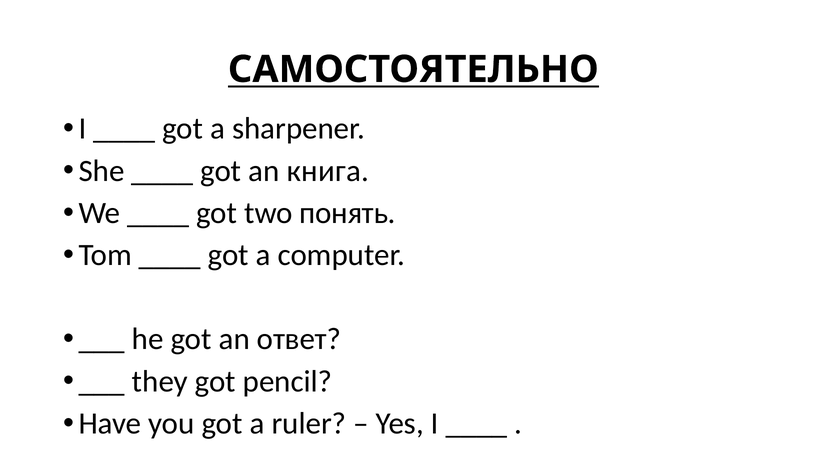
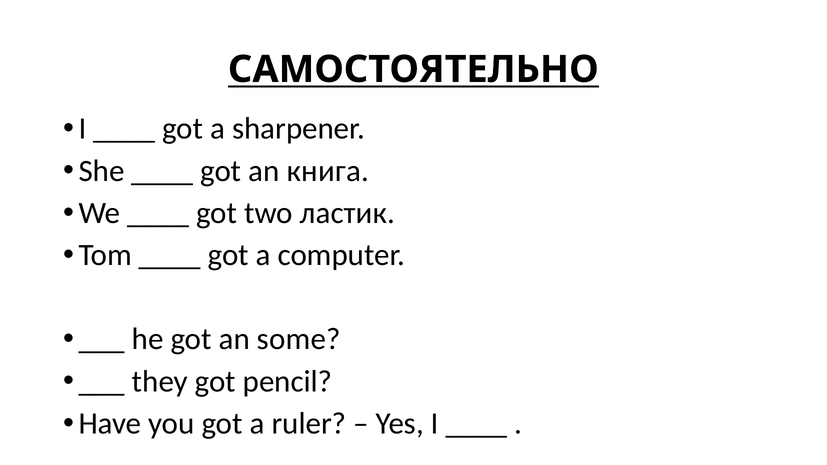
понять: понять -> ластик (347, 213)
ответ: ответ -> some (299, 339)
